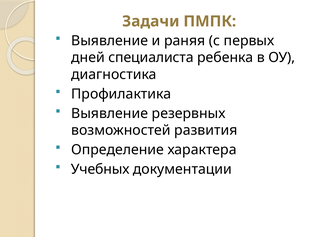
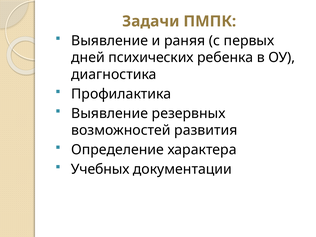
специалиста: специалиста -> психических (151, 57)
